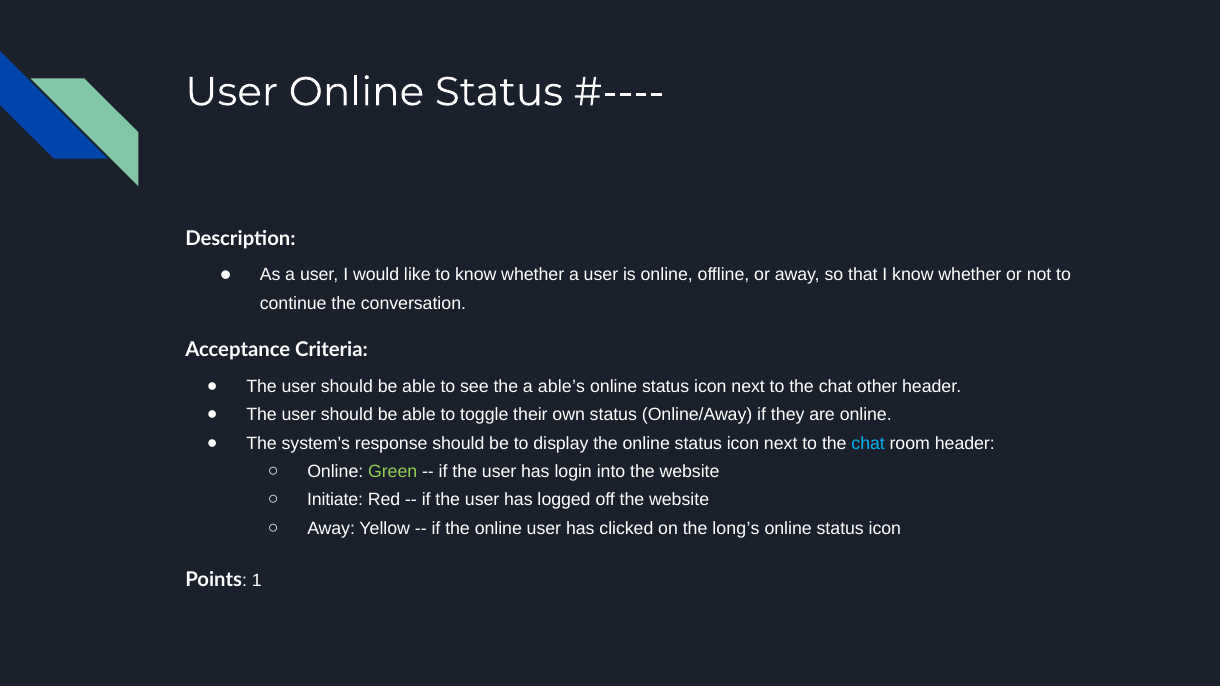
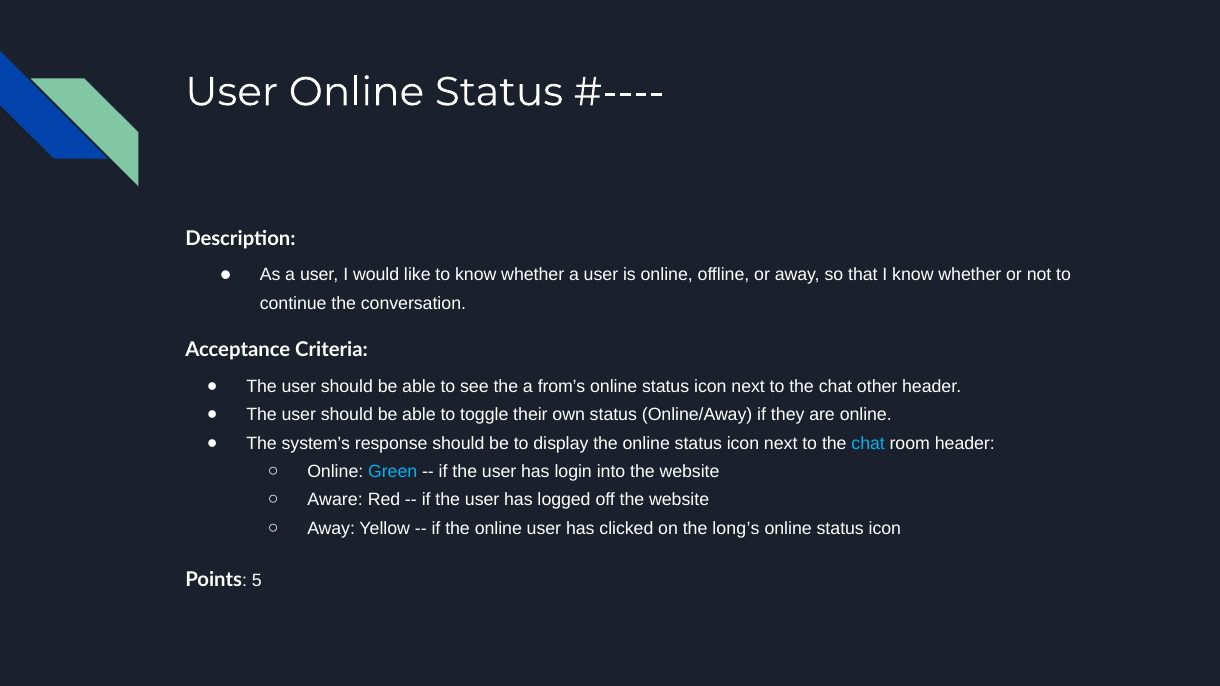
able’s: able’s -> from’s (562, 387)
Green colour: light green -> light blue (393, 472)
Initiate: Initiate -> Aware (335, 500)
1: 1 -> 5 (257, 581)
